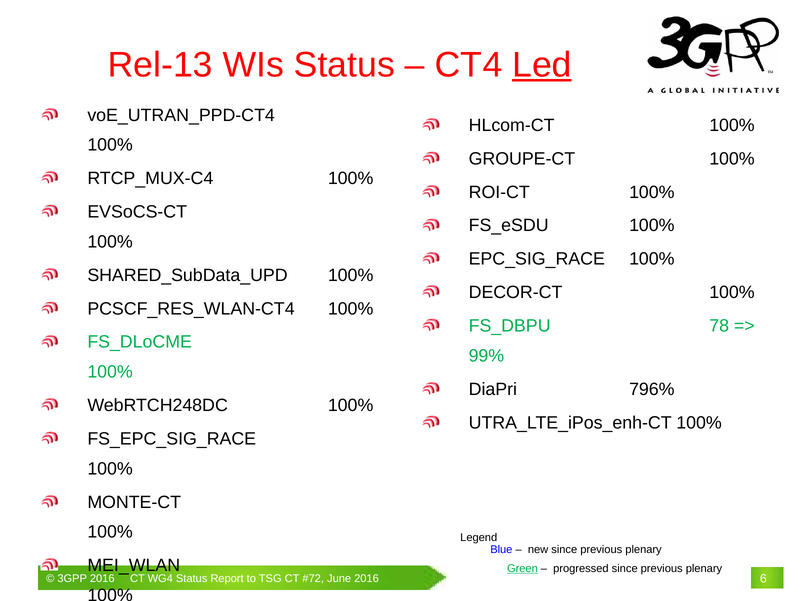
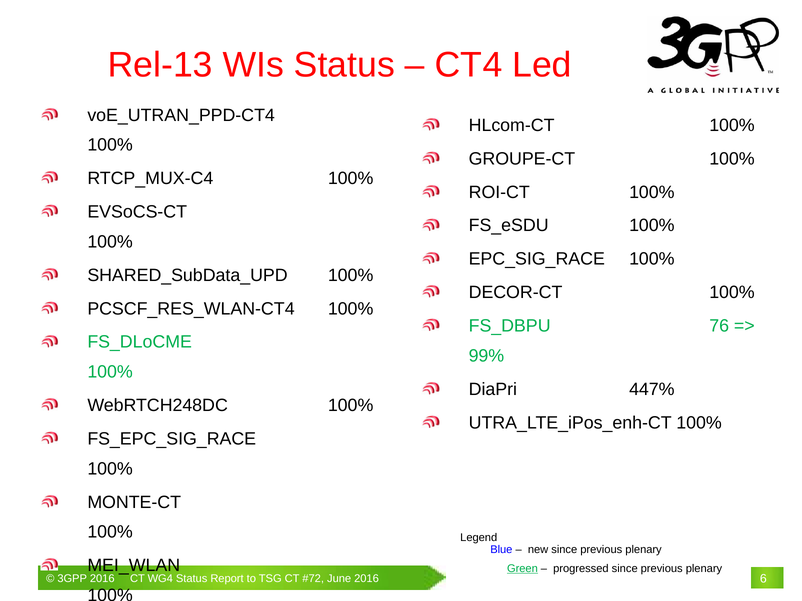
Led underline: present -> none (542, 65)
78: 78 -> 76 (719, 326)
796%: 796% -> 447% (652, 390)
